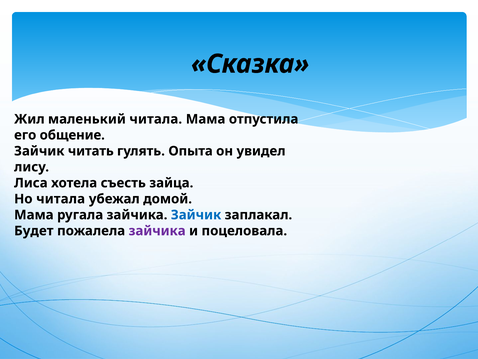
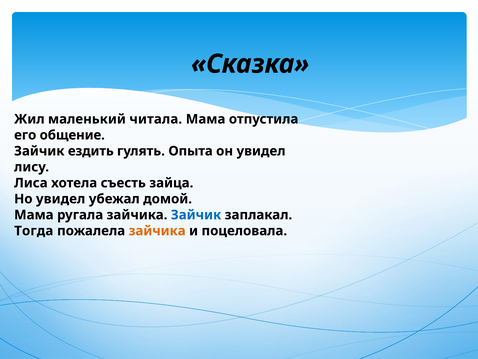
читать: читать -> ездить (91, 151)
Но читала: читала -> увидел (61, 199)
Будет: Будет -> Тогда (34, 231)
зайчика colour: purple -> orange (157, 231)
